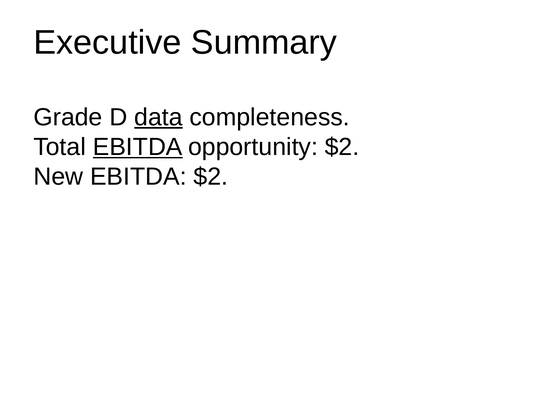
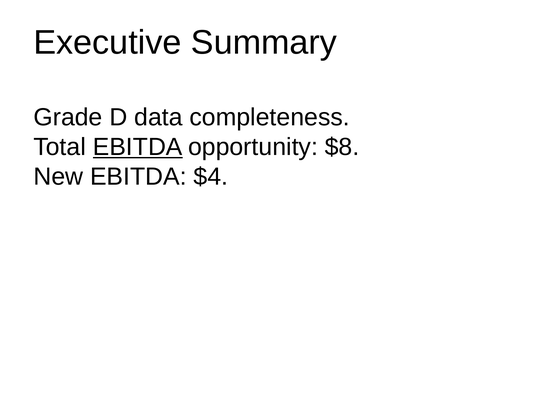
data underline: present -> none (158, 117)
opportunity $2: $2 -> $8 (342, 147)
EBITDA $2: $2 -> $4 (211, 177)
